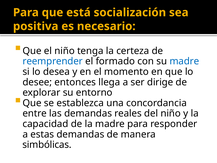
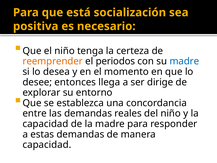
reemprender colour: blue -> orange (53, 61)
formado: formado -> periodos (115, 61)
simbólicas: simbólicas -> capacidad (47, 145)
